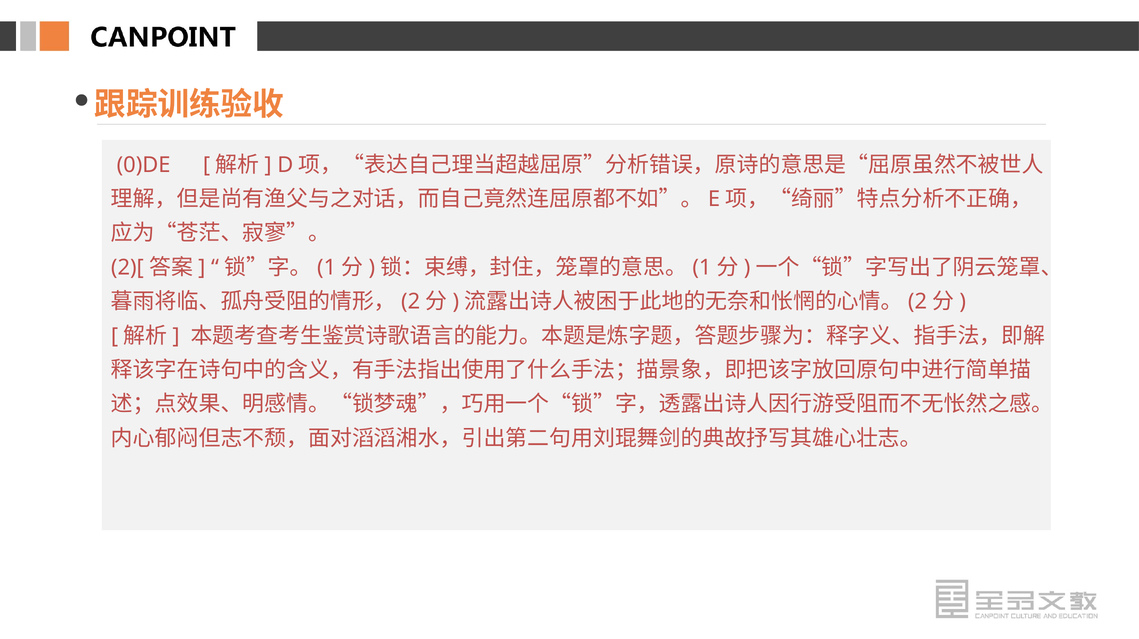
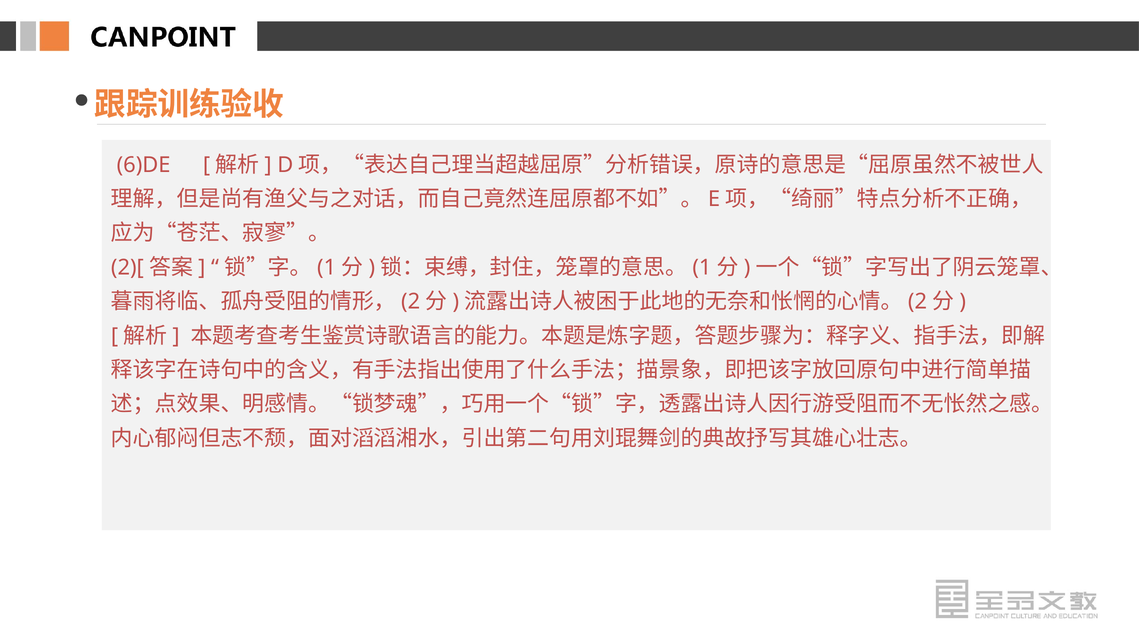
0)DE: 0)DE -> 6)DE (144, 165)
